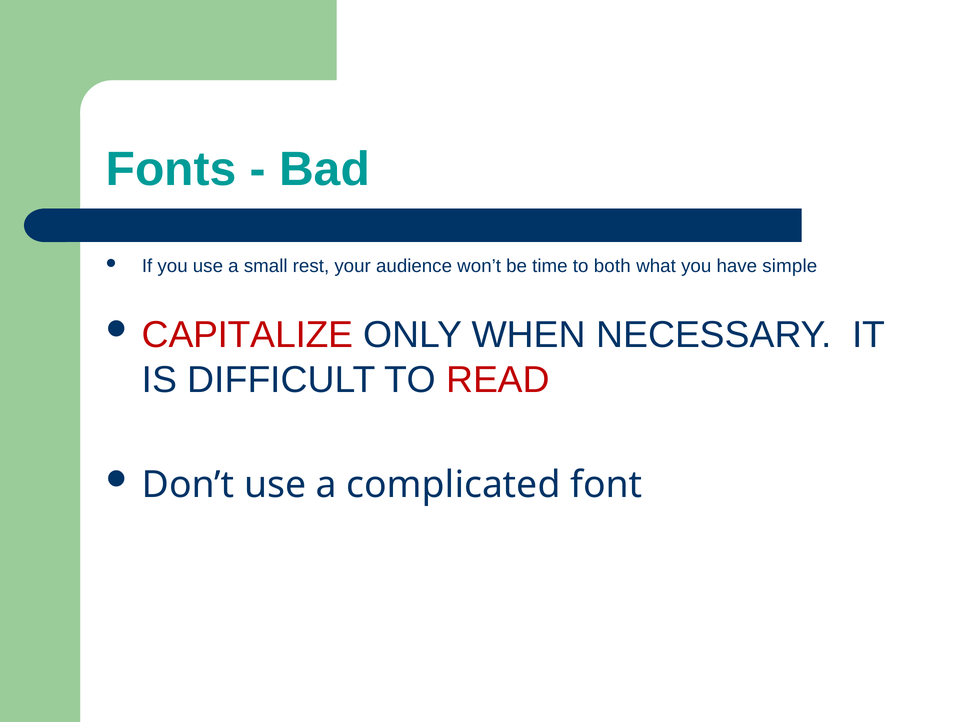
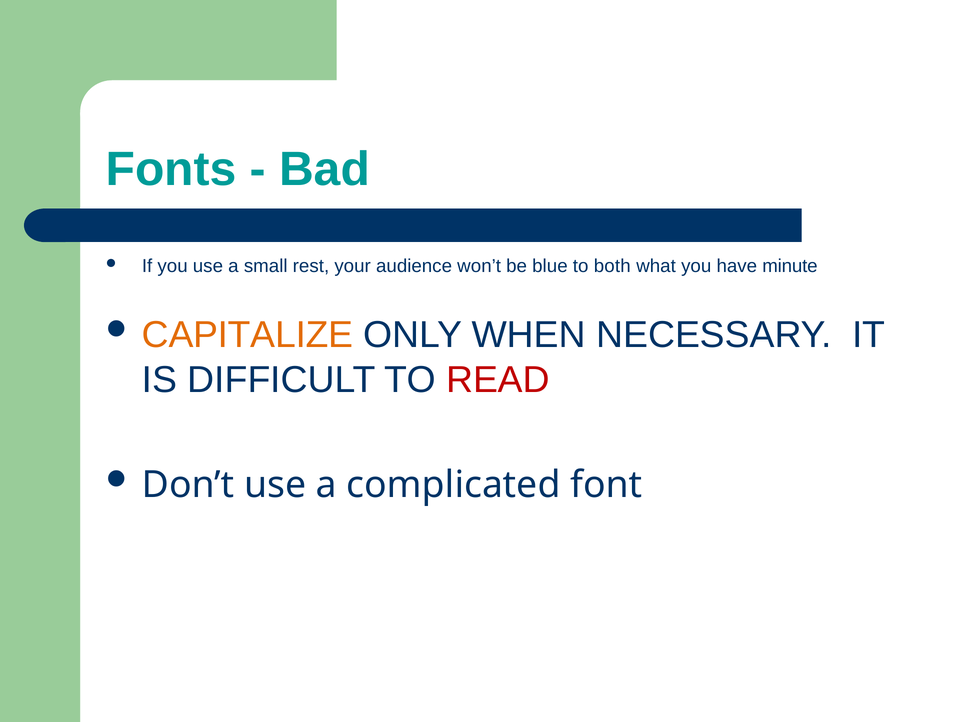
time: time -> blue (550, 266)
simple: simple -> minute (790, 266)
CAPITALIZE colour: red -> orange (247, 335)
